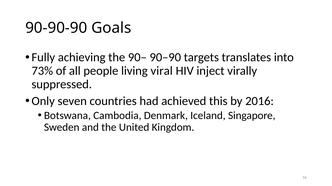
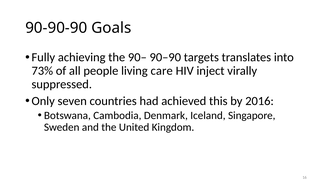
viral: viral -> care (162, 71)
